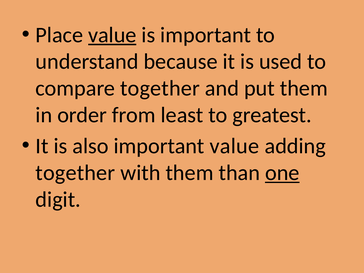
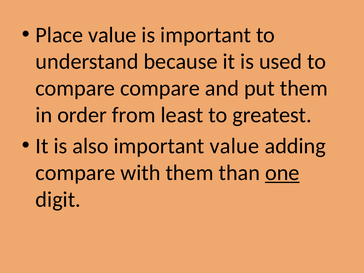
value underline: present -> none (112, 35)
compare together: together -> compare (160, 88)
together: together -> compare (75, 173)
